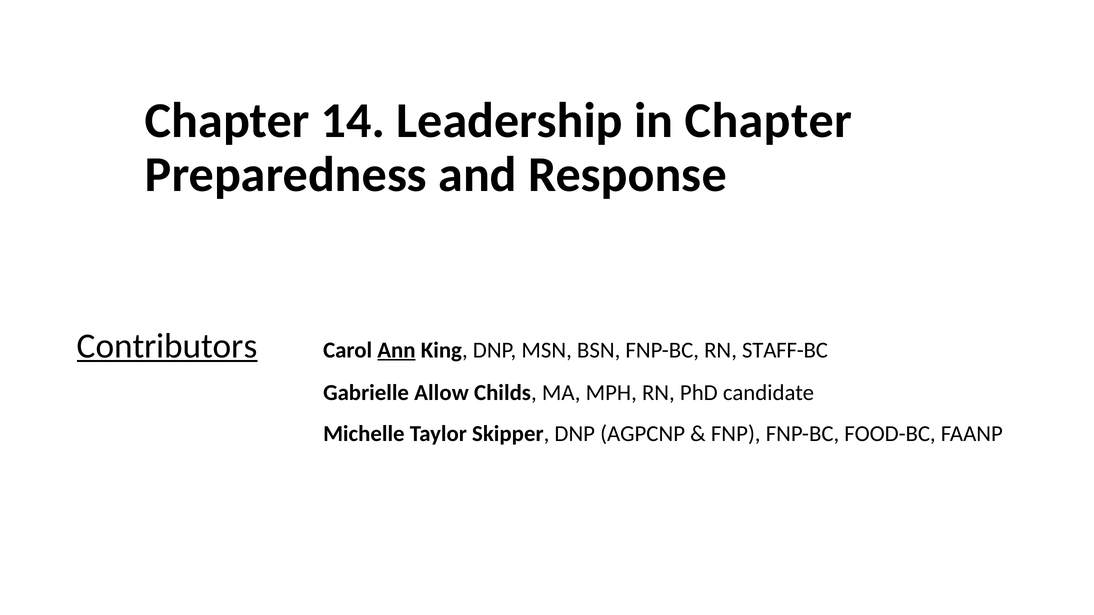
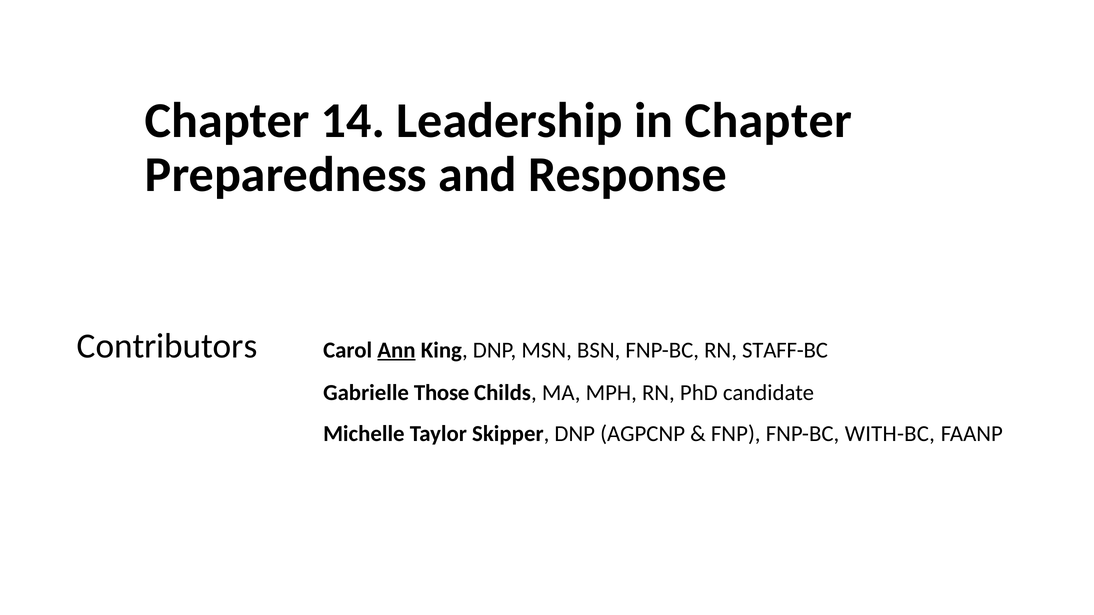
Contributors underline: present -> none (167, 346)
Allow: Allow -> Those (442, 393)
FOOD-BC: FOOD-BC -> WITH-BC (890, 434)
